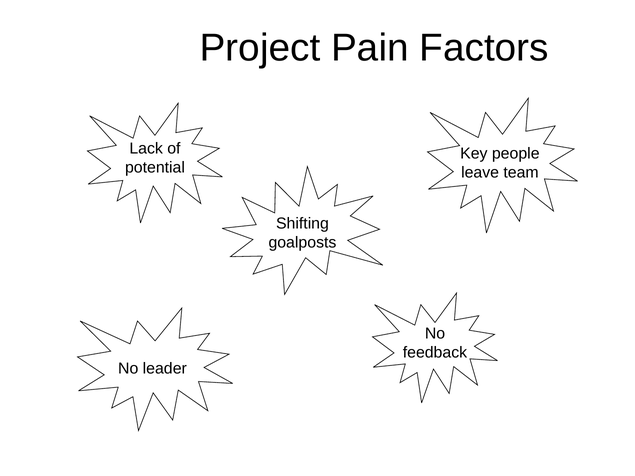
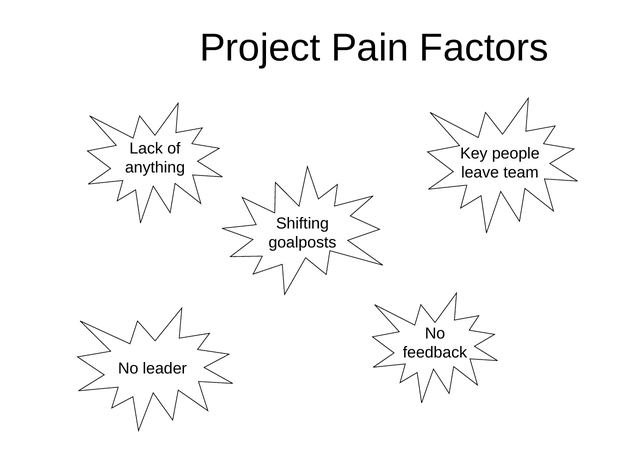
potential: potential -> anything (155, 168)
